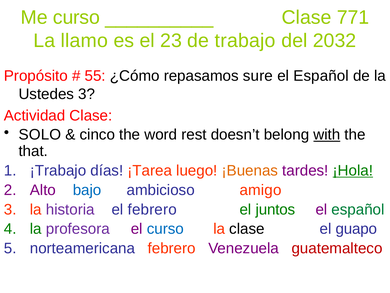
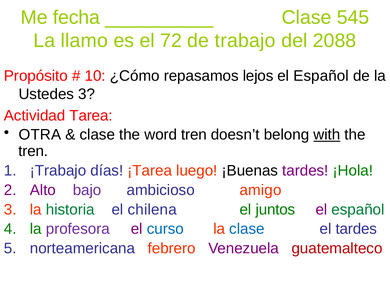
Me curso: curso -> fecha (76, 17)
771: 771 -> 545 (353, 17)
23: 23 -> 72 (171, 41)
2032: 2032 -> 2088 (335, 41)
55: 55 -> 10 (95, 76)
sure: sure -> lejos (258, 76)
Actividad Clase: Clase -> Tarea (91, 115)
SOLO: SOLO -> OTRA (40, 134)
cinco: cinco -> clase (97, 134)
word rest: rest -> tren (194, 134)
that: that -> tren (33, 151)
¡Buenas colour: orange -> black (250, 170)
¡Hola underline: present -> none (353, 170)
bajo colour: blue -> purple (87, 190)
historia colour: purple -> green (70, 209)
el febrero: febrero -> chilena (152, 209)
clase colour: black -> blue (247, 229)
el guapo: guapo -> tardes (356, 229)
